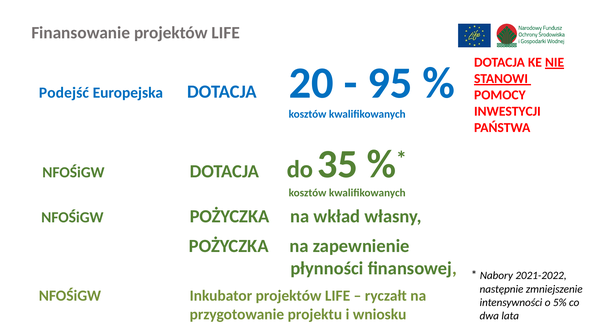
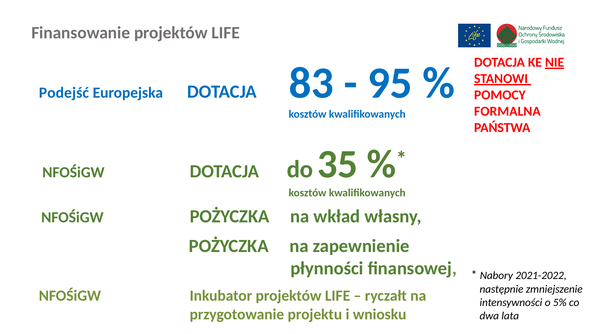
20: 20 -> 83 (311, 83)
INWESTYCJI: INWESTYCJI -> FORMALNA (507, 111)
